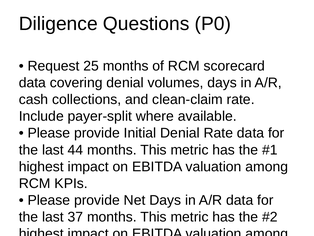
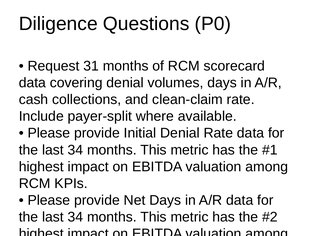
25: 25 -> 31 (91, 66)
44: 44 -> 34 (75, 150)
37: 37 -> 34 (75, 217)
